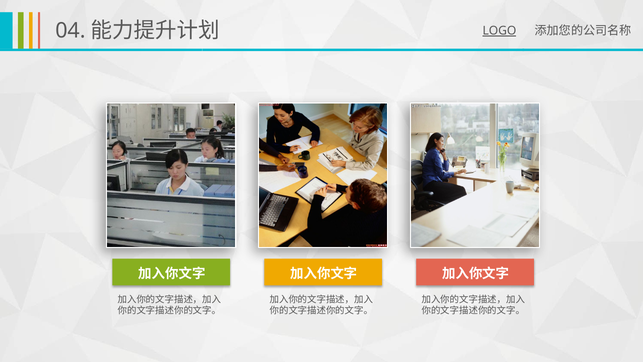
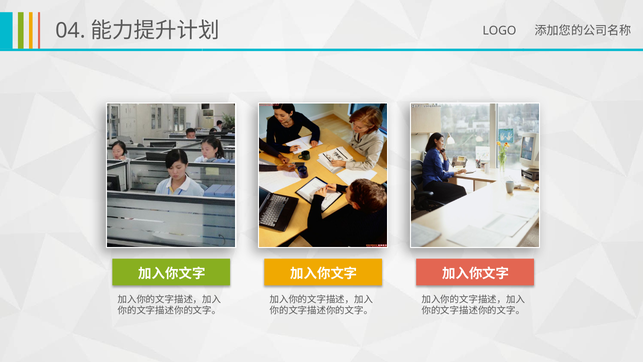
LOGO underline: present -> none (499, 31)
